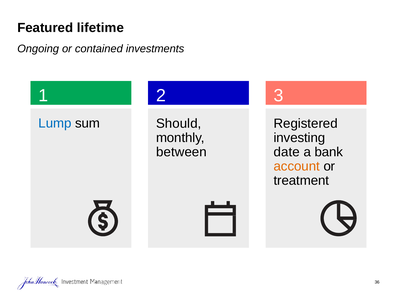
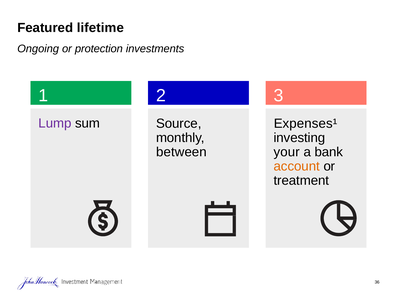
contained: contained -> protection (99, 49)
Lump colour: blue -> purple (55, 124)
Should: Should -> Source (179, 124)
Registered: Registered -> Expenses¹ (306, 124)
date: date -> your (287, 152)
